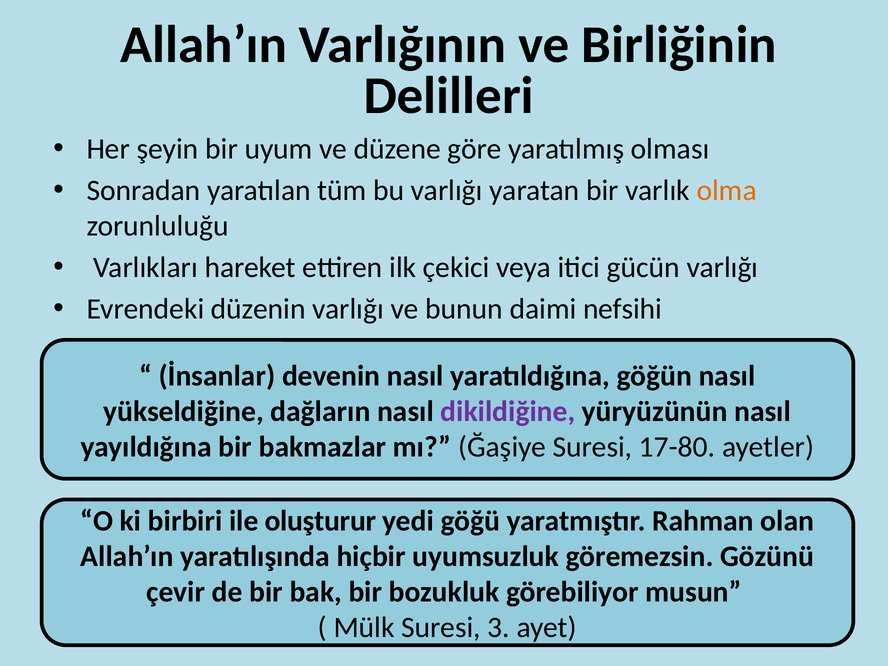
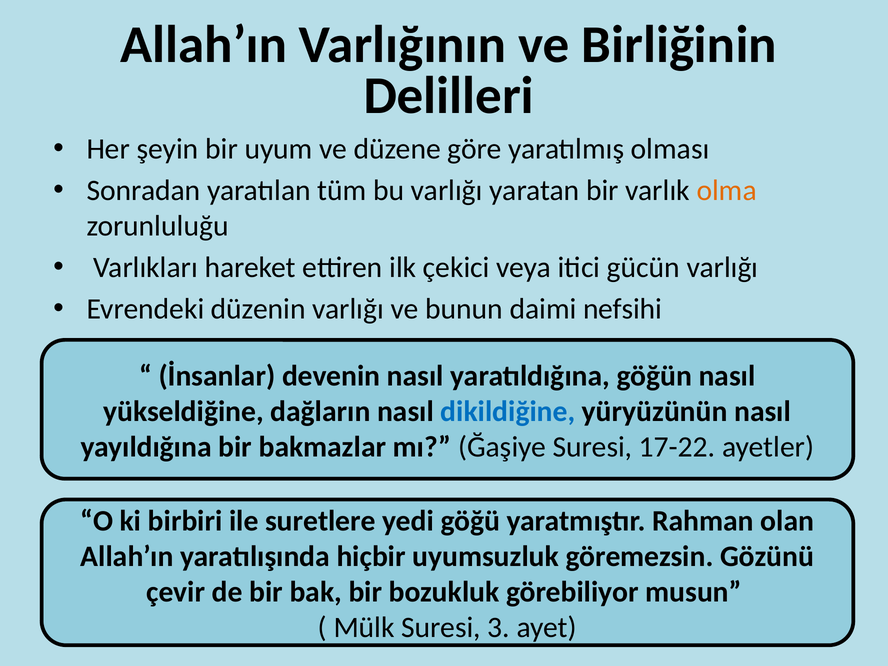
dikildiğine colour: purple -> blue (508, 411)
17-80: 17-80 -> 17-22 (677, 447)
oluşturur: oluşturur -> suretlere (320, 521)
